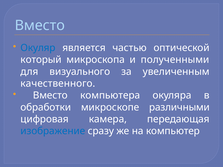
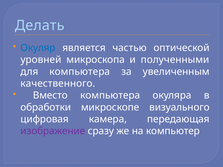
Вместо: Вместо -> Делать (40, 25)
который: который -> уровней (41, 60)
для визуального: визуального -> компьютера (80, 72)
различными: различными -> визуального (179, 107)
изображение colour: blue -> purple (53, 131)
